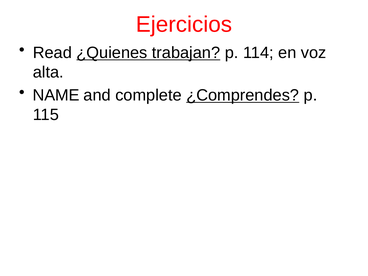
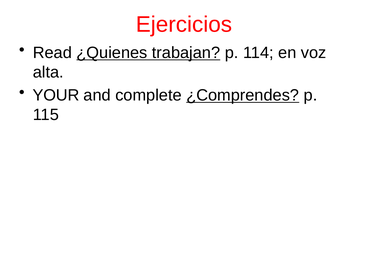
NAME: NAME -> YOUR (56, 95)
